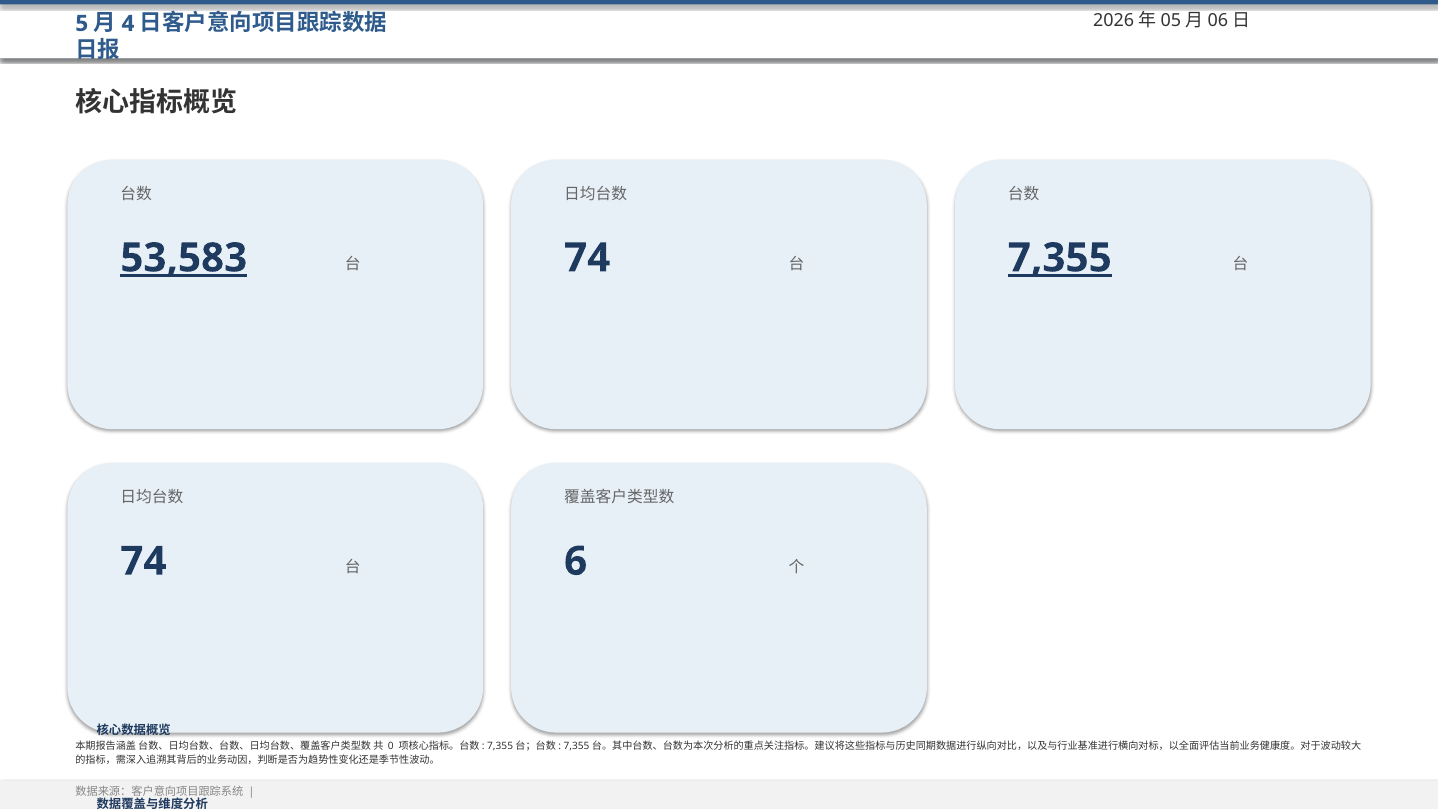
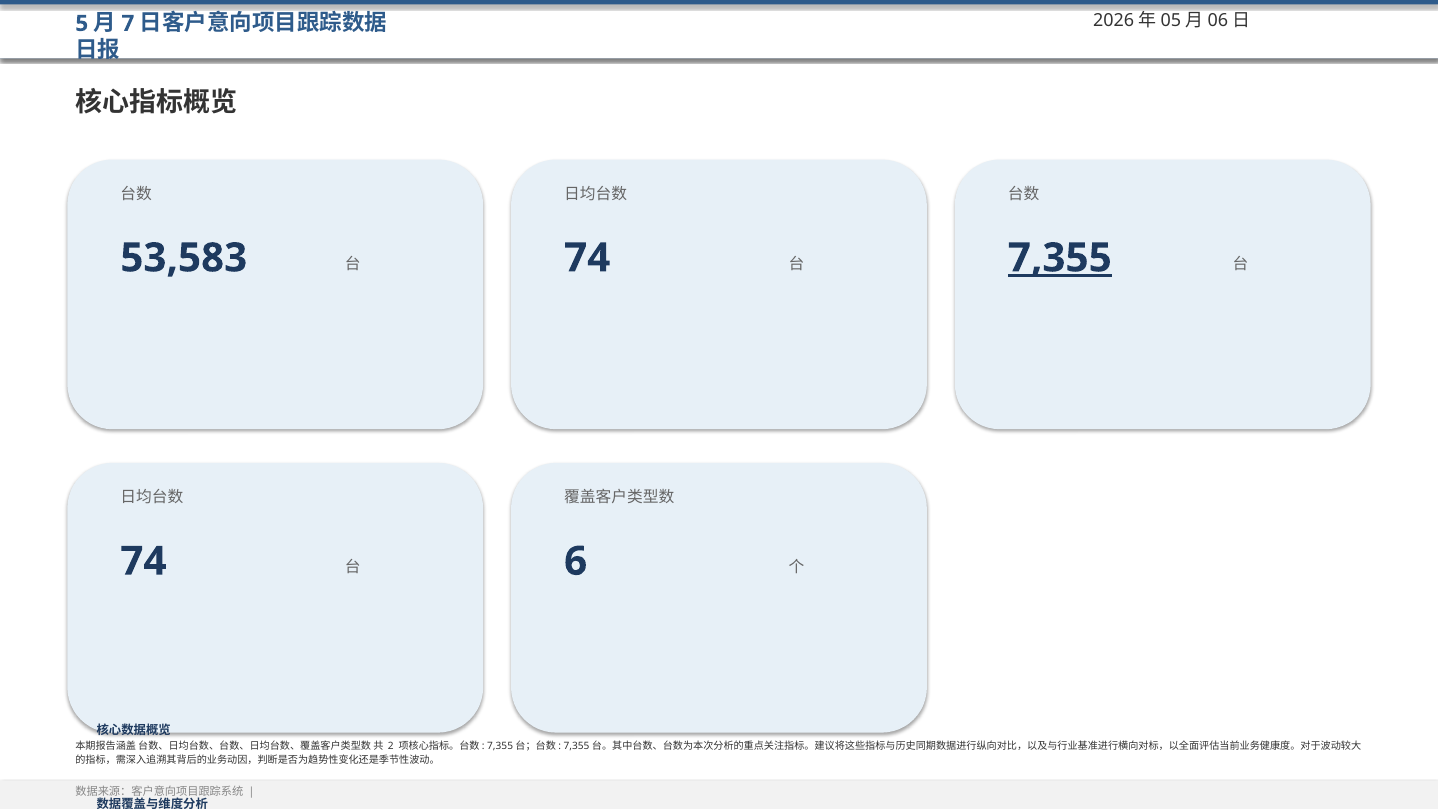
4: 4 -> 7 (128, 24)
53,583 underline: present -> none (184, 258)
0: 0 -> 2 (391, 746)
